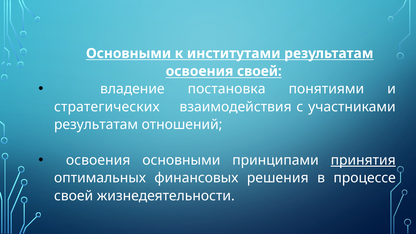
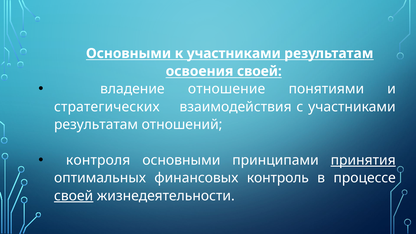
к институтами: институтами -> участниками (234, 53)
постановка: постановка -> отношение (227, 89)
освоения: освоения -> контроля (98, 160)
решения: решения -> контроль (278, 178)
своей underline: none -> present (74, 196)
